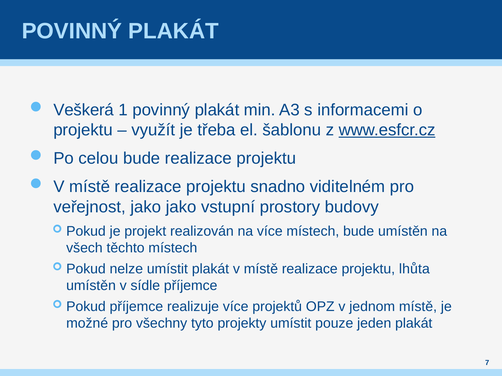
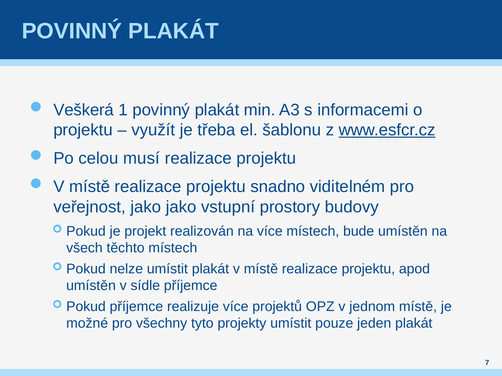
celou bude: bude -> musí (142, 159)
lhůta: lhůta -> apod (414, 269)
